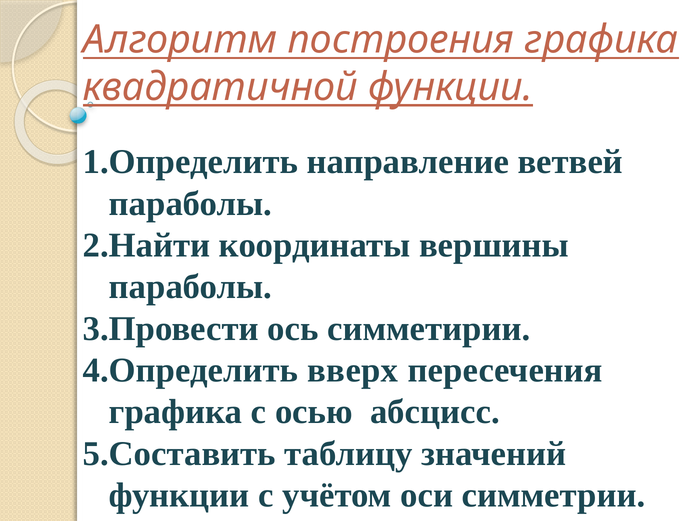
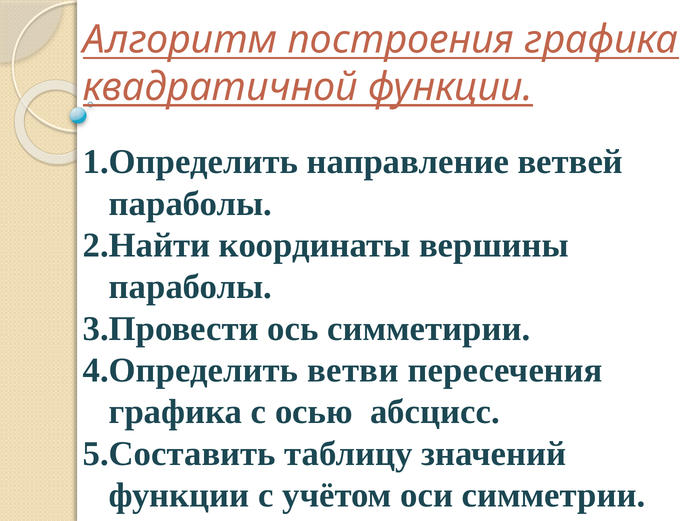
вверх: вверх -> ветви (353, 370)
